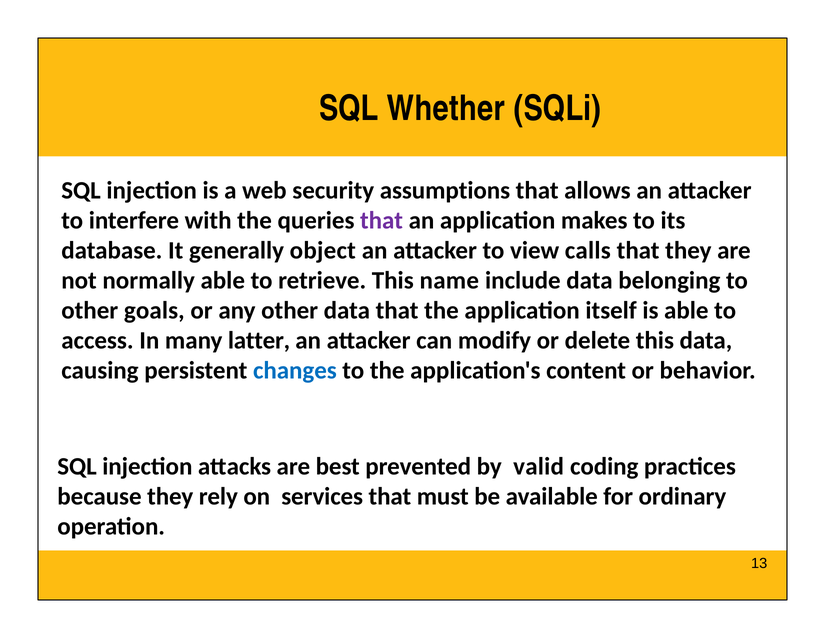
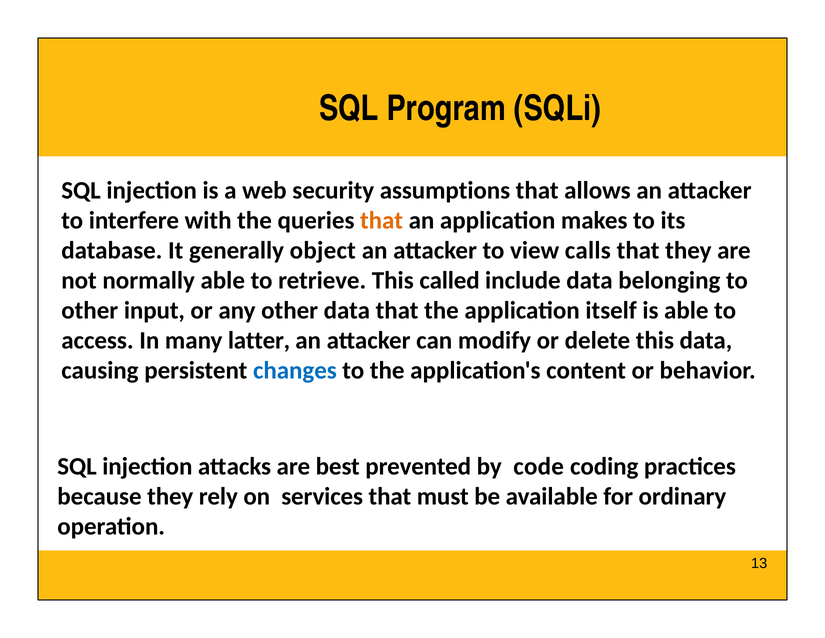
Whether: Whether -> Program (446, 109)
that colour: purple -> orange (382, 220)
name: name -> called (450, 280)
goals: goals -> input (154, 310)
valid: valid -> code (539, 466)
